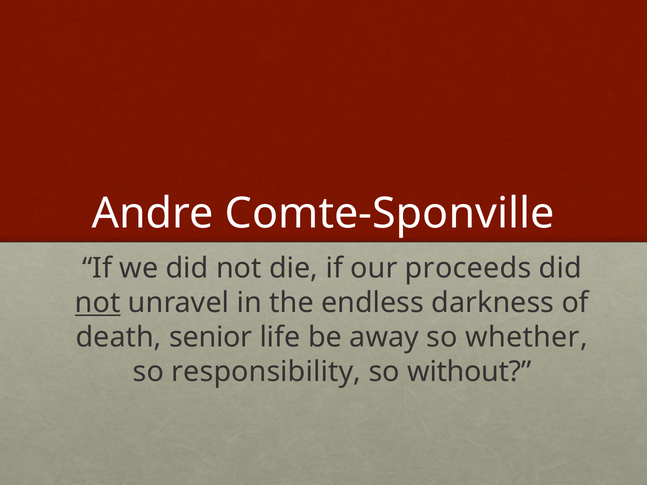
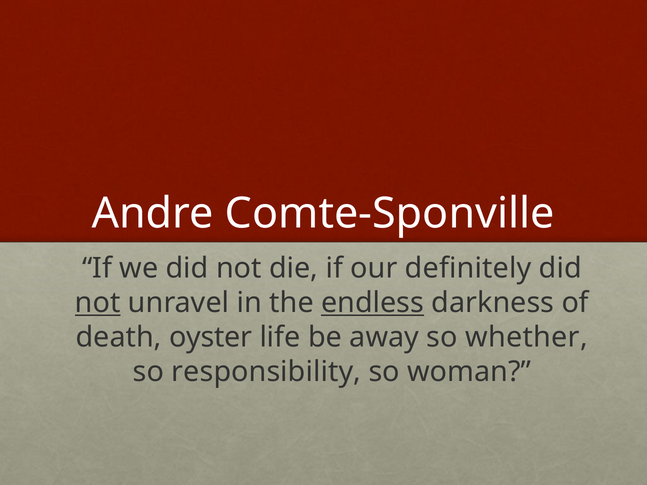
proceeds: proceeds -> definitely (468, 269)
endless underline: none -> present (373, 303)
senior: senior -> oyster (211, 338)
without: without -> woman (469, 372)
